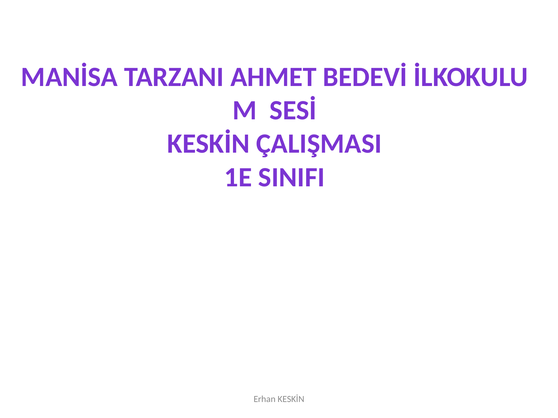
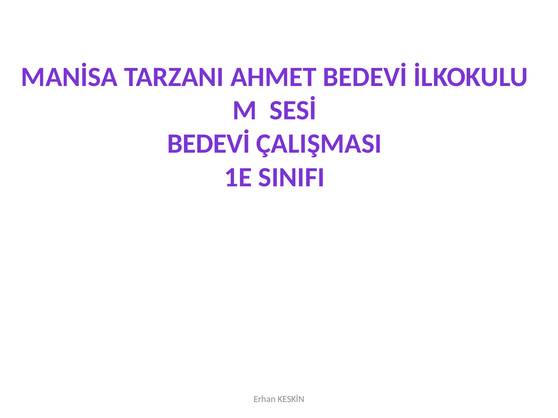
KESKİN: KESKİN -> BEDEVİ (209, 144)
